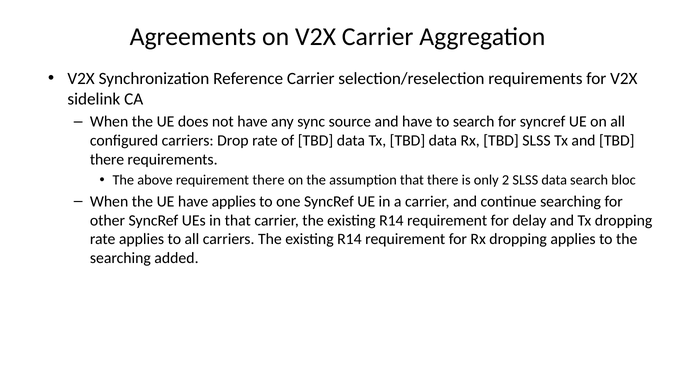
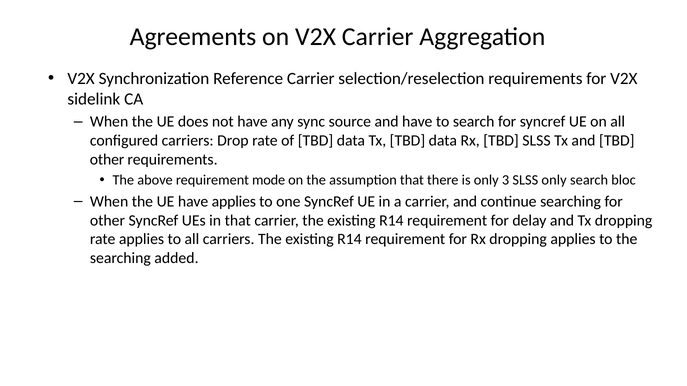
there: there -> other (107, 160)
requirement there: there -> mode (269, 180)
2: 2 -> 3 (506, 180)
SLSS data: data -> only (554, 180)
